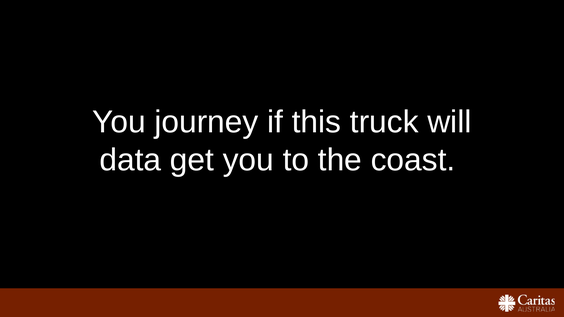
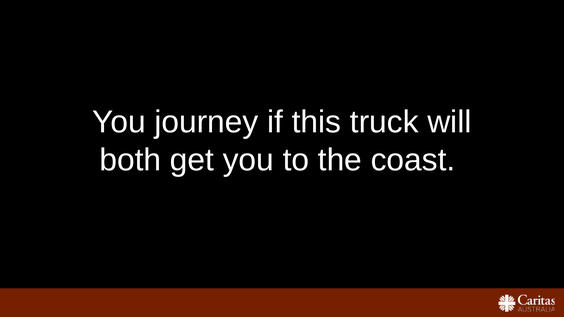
data: data -> both (130, 160)
